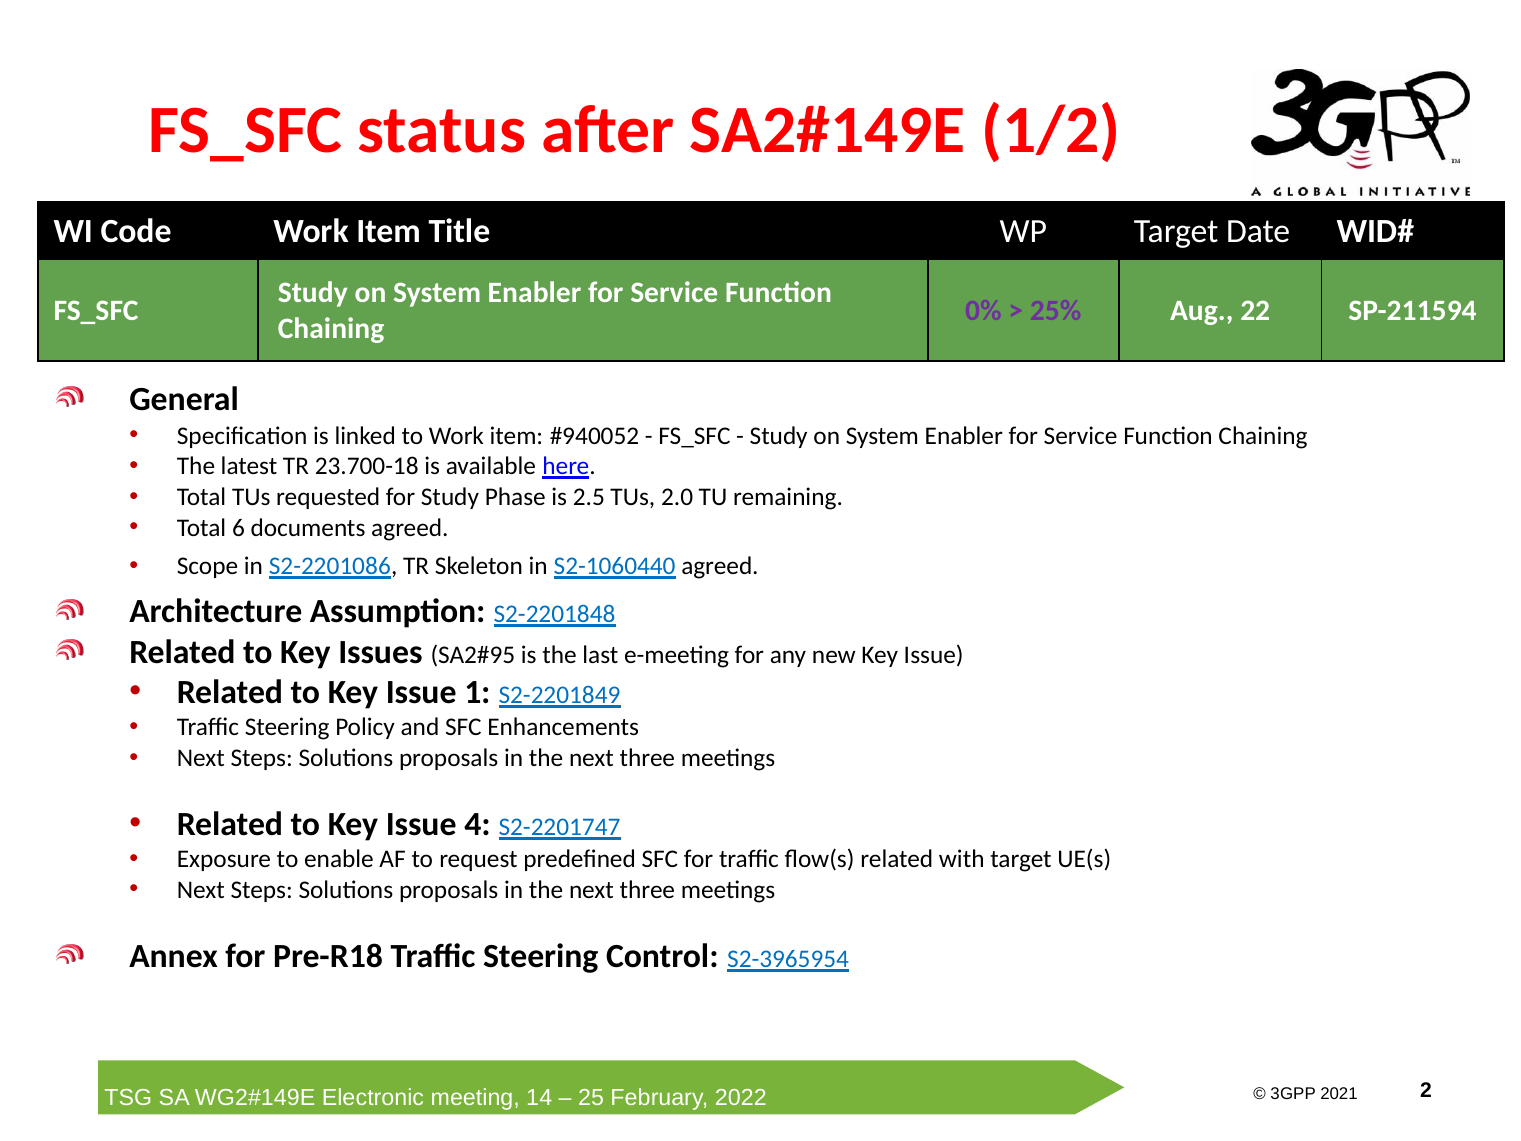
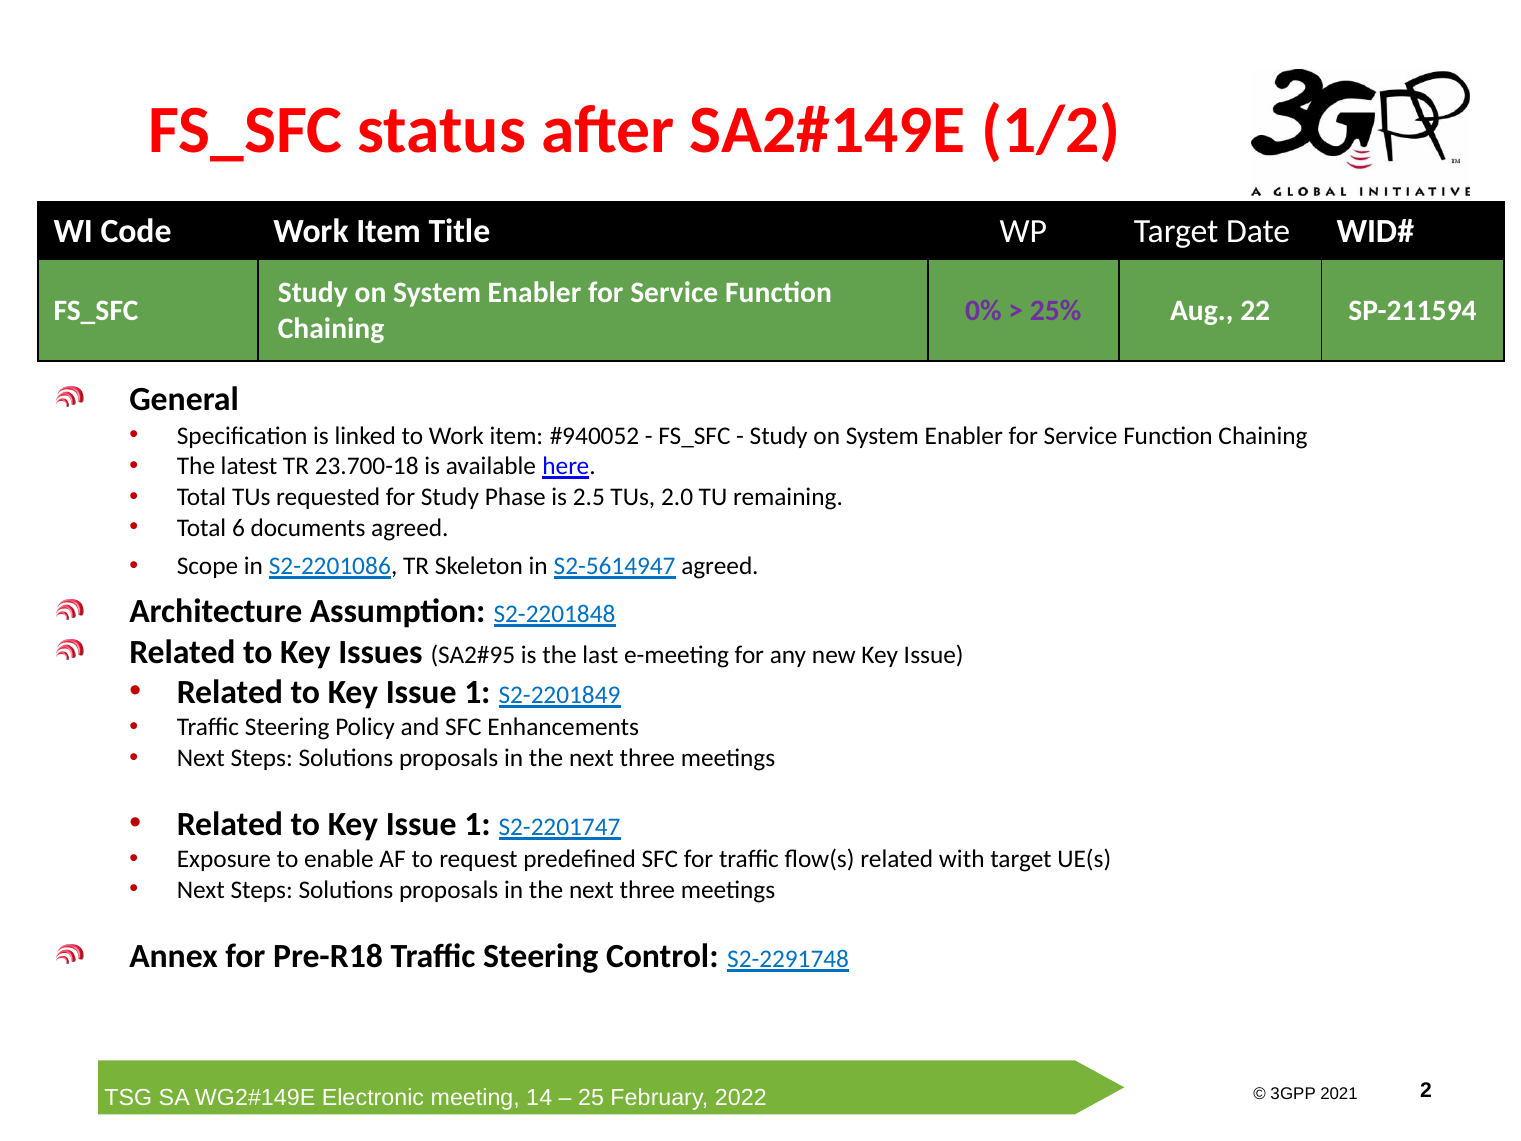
S2-1060440: S2-1060440 -> S2-5614947 (615, 567)
4: 4 -> 1 (477, 824)
S2-3965954: S2-3965954 -> S2-2291748 (788, 959)
